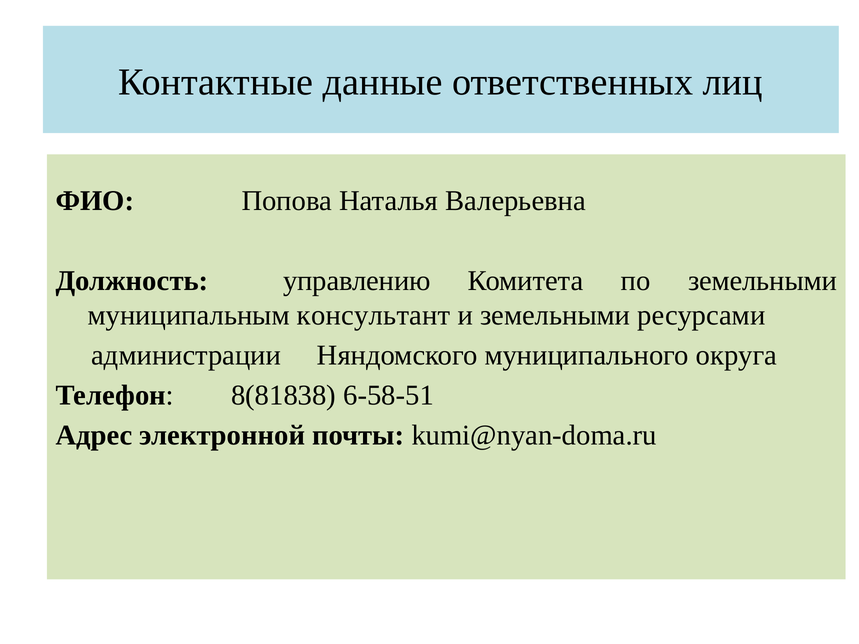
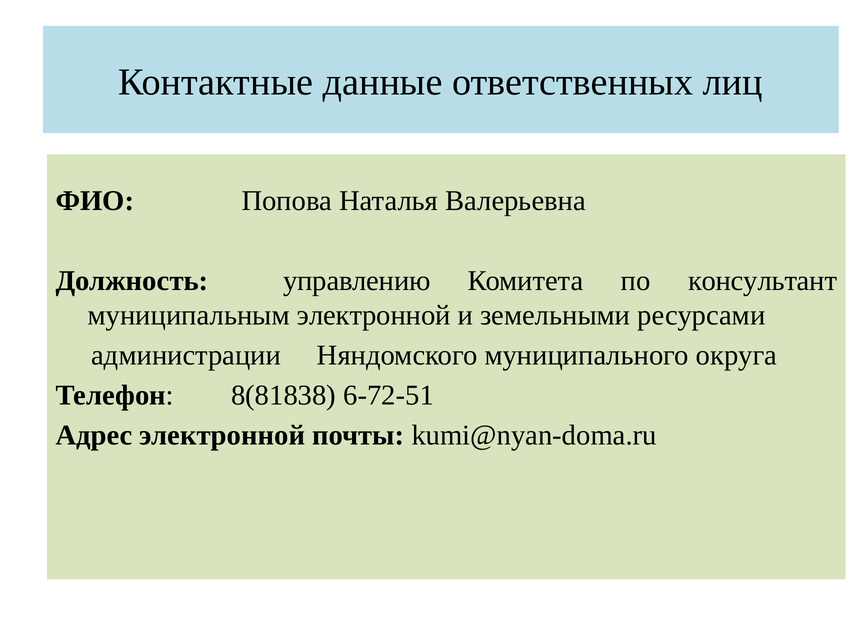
по земельными: земельными -> консультант (763, 281)
муниципальным консультант: консультант -> электронной (374, 315)
6-58-51: 6-58-51 -> 6-72-51 (389, 395)
